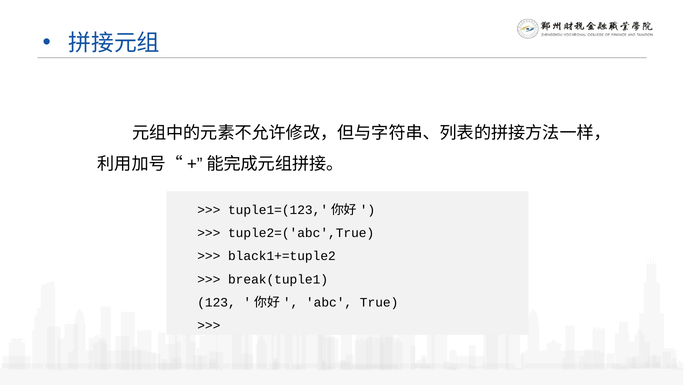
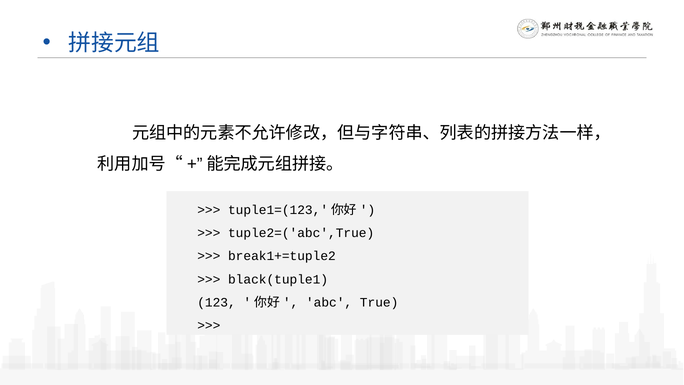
black1+=tuple2: black1+=tuple2 -> break1+=tuple2 (282, 256)
break(tuple1: break(tuple1 -> black(tuple1 (278, 279)
